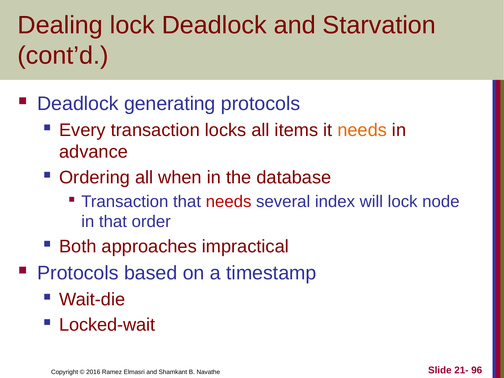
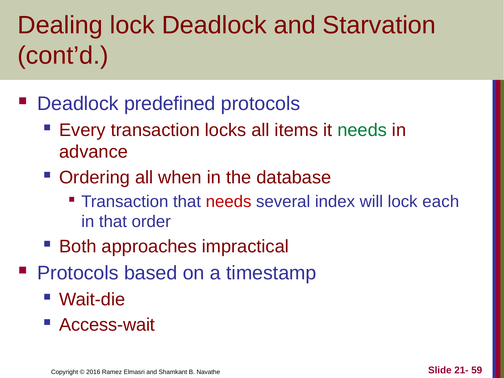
generating: generating -> predefined (170, 104)
needs colour: orange -> green (362, 130)
node: node -> each (441, 202)
Locked-wait: Locked-wait -> Access-wait (107, 325)
96: 96 -> 59 (477, 370)
